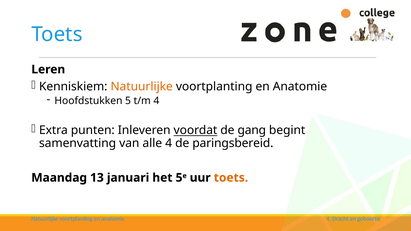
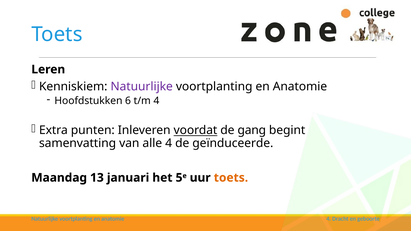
Natuurlijke colour: orange -> purple (142, 87)
Hoofdstukken 5: 5 -> 6 (128, 101)
paringsbereid: paringsbereid -> geïnduceerde (233, 143)
